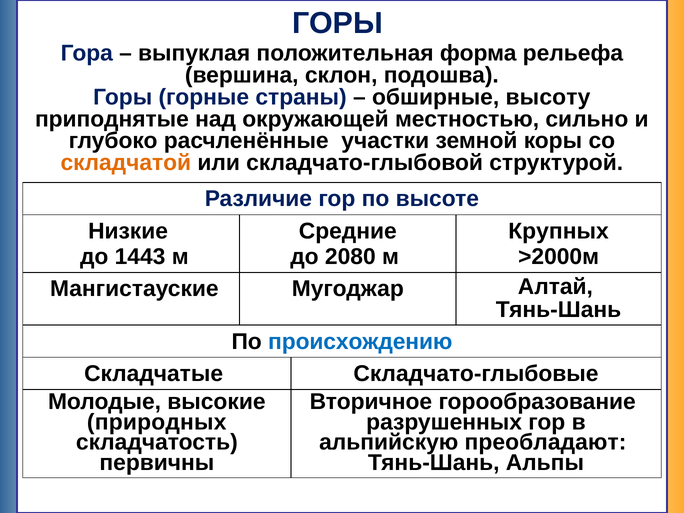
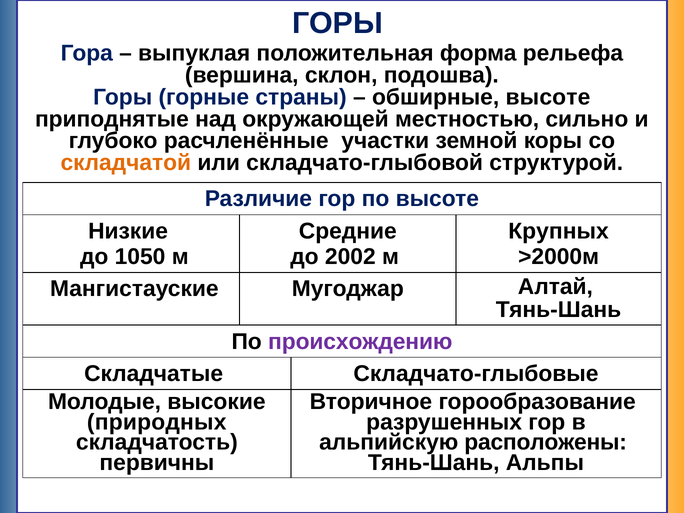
обширные высоту: высоту -> высоте (548, 97)
1443: 1443 -> 1050 (140, 257)
2080: 2080 -> 2002 (350, 257)
происхождению colour: blue -> purple (360, 342)
преобладают: преобладают -> расположены (546, 442)
